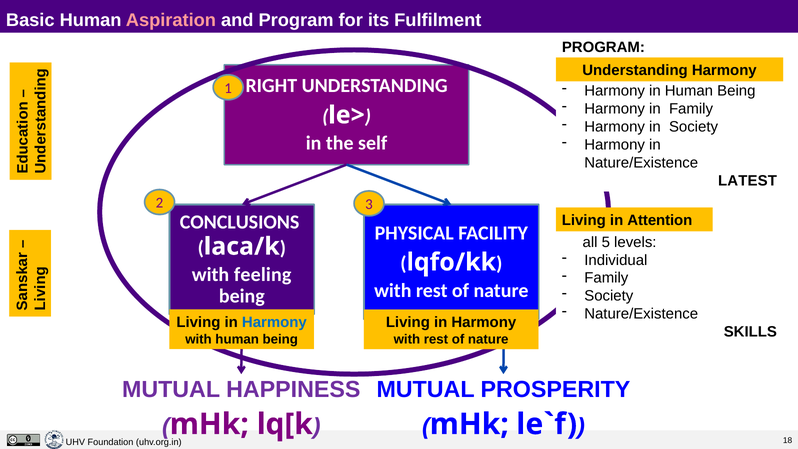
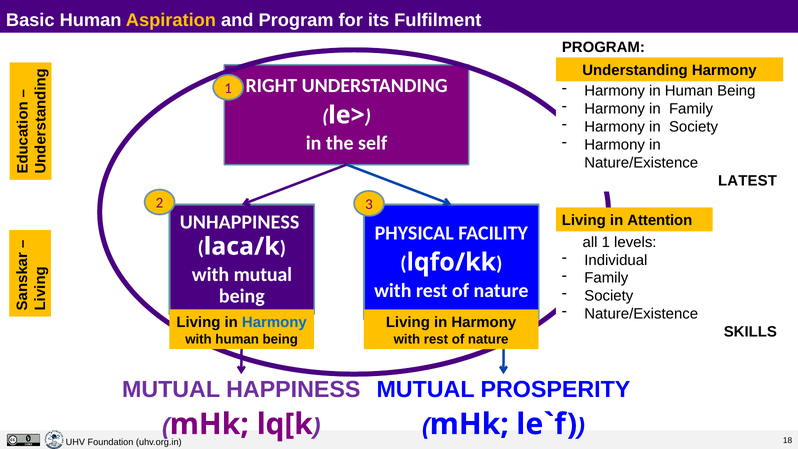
Aspiration colour: pink -> yellow (171, 20)
CONCLUSIONS: CONCLUSIONS -> UNHAPPINESS (240, 222)
all 5: 5 -> 1 (606, 242)
with feeling: feeling -> mutual (263, 275)
